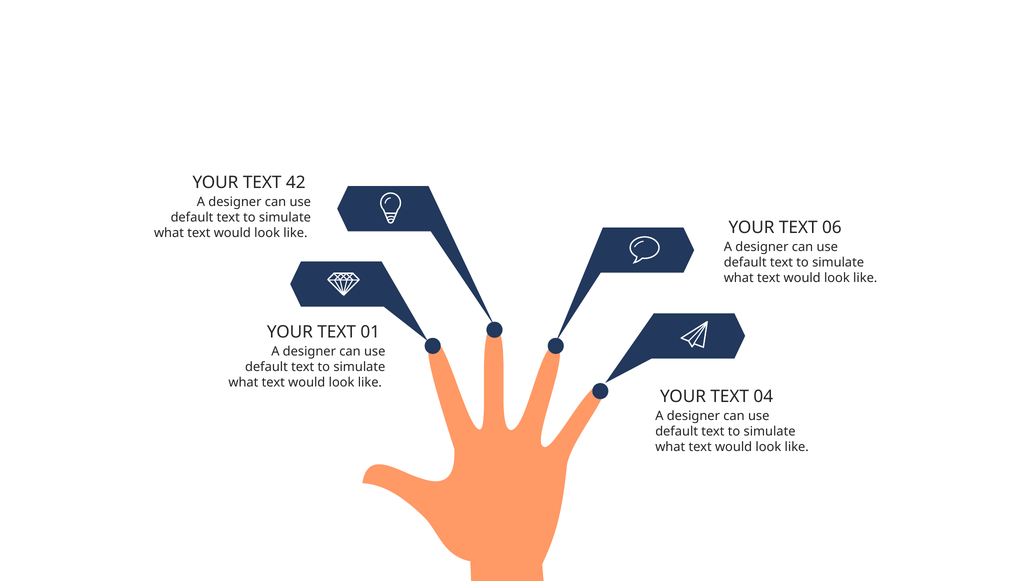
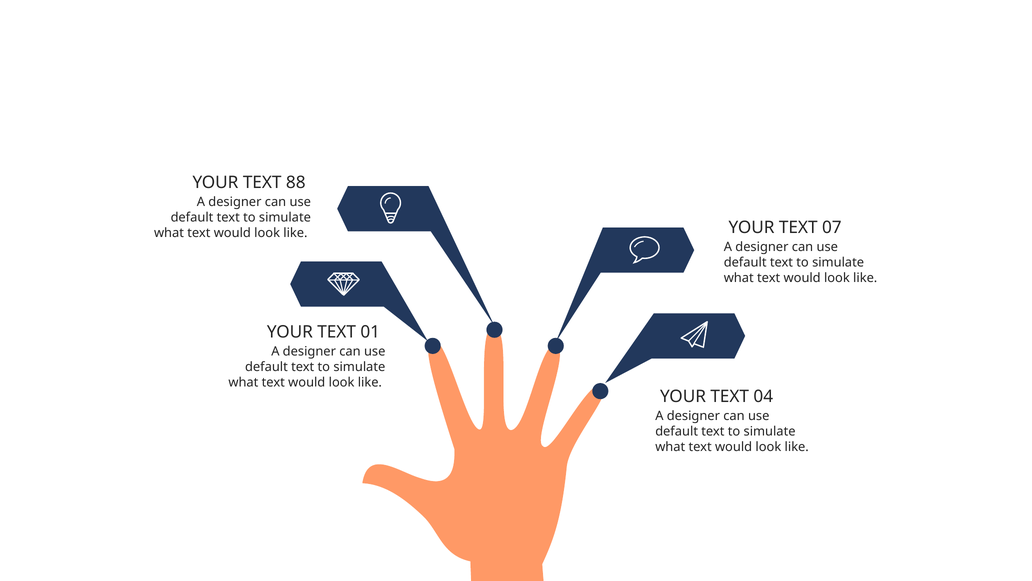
42: 42 -> 88 (296, 182)
06: 06 -> 07 (832, 228)
